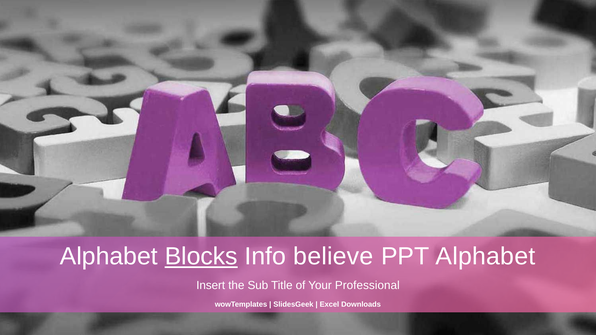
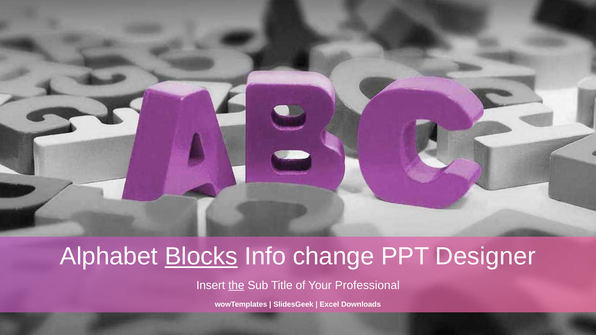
believe: believe -> change (333, 257)
PPT Alphabet: Alphabet -> Designer (485, 257)
the underline: none -> present (236, 285)
